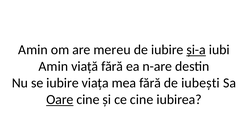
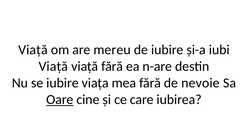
Amin: Amin -> Viață (33, 50)
și-a underline: present -> none (196, 50)
Amin: Amin -> Viață (53, 66)
iubești: iubești -> nevoie (200, 83)
ce cine: cine -> care (142, 99)
